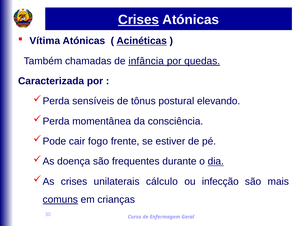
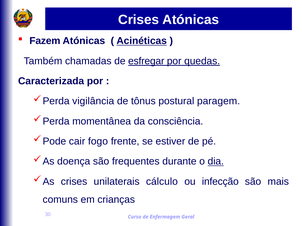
Crises underline: present -> none (139, 20)
Vítima: Vítima -> Fazem (45, 41)
infância: infância -> esfregar (146, 61)
sensíveis: sensíveis -> vigilância (93, 101)
elevando: elevando -> paragem (219, 101)
comuns underline: present -> none (60, 200)
